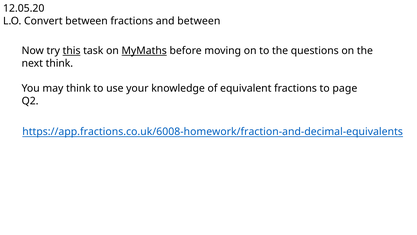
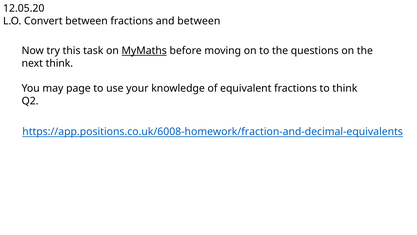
this underline: present -> none (72, 51)
may think: think -> page (78, 88)
to page: page -> think (345, 88)
https://app.fractions.co.uk/6008-homework/fraction-and-decimal-equivalents: https://app.fractions.co.uk/6008-homework/fraction-and-decimal-equivalents -> https://app.positions.co.uk/6008-homework/fraction-and-decimal-equivalents (213, 132)
